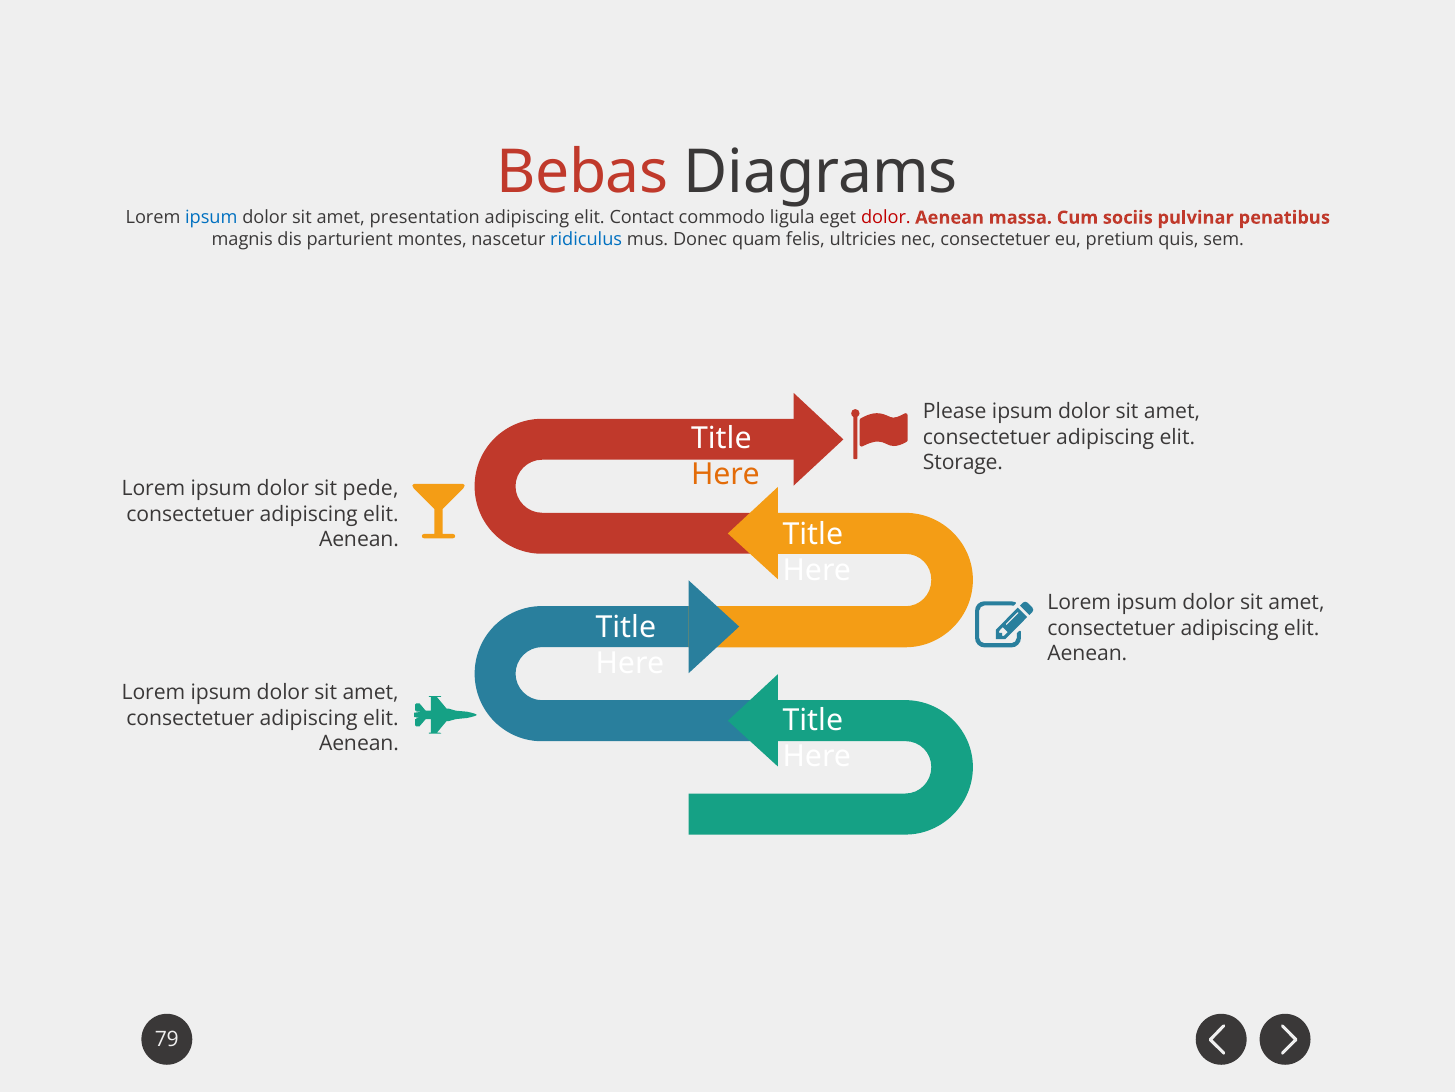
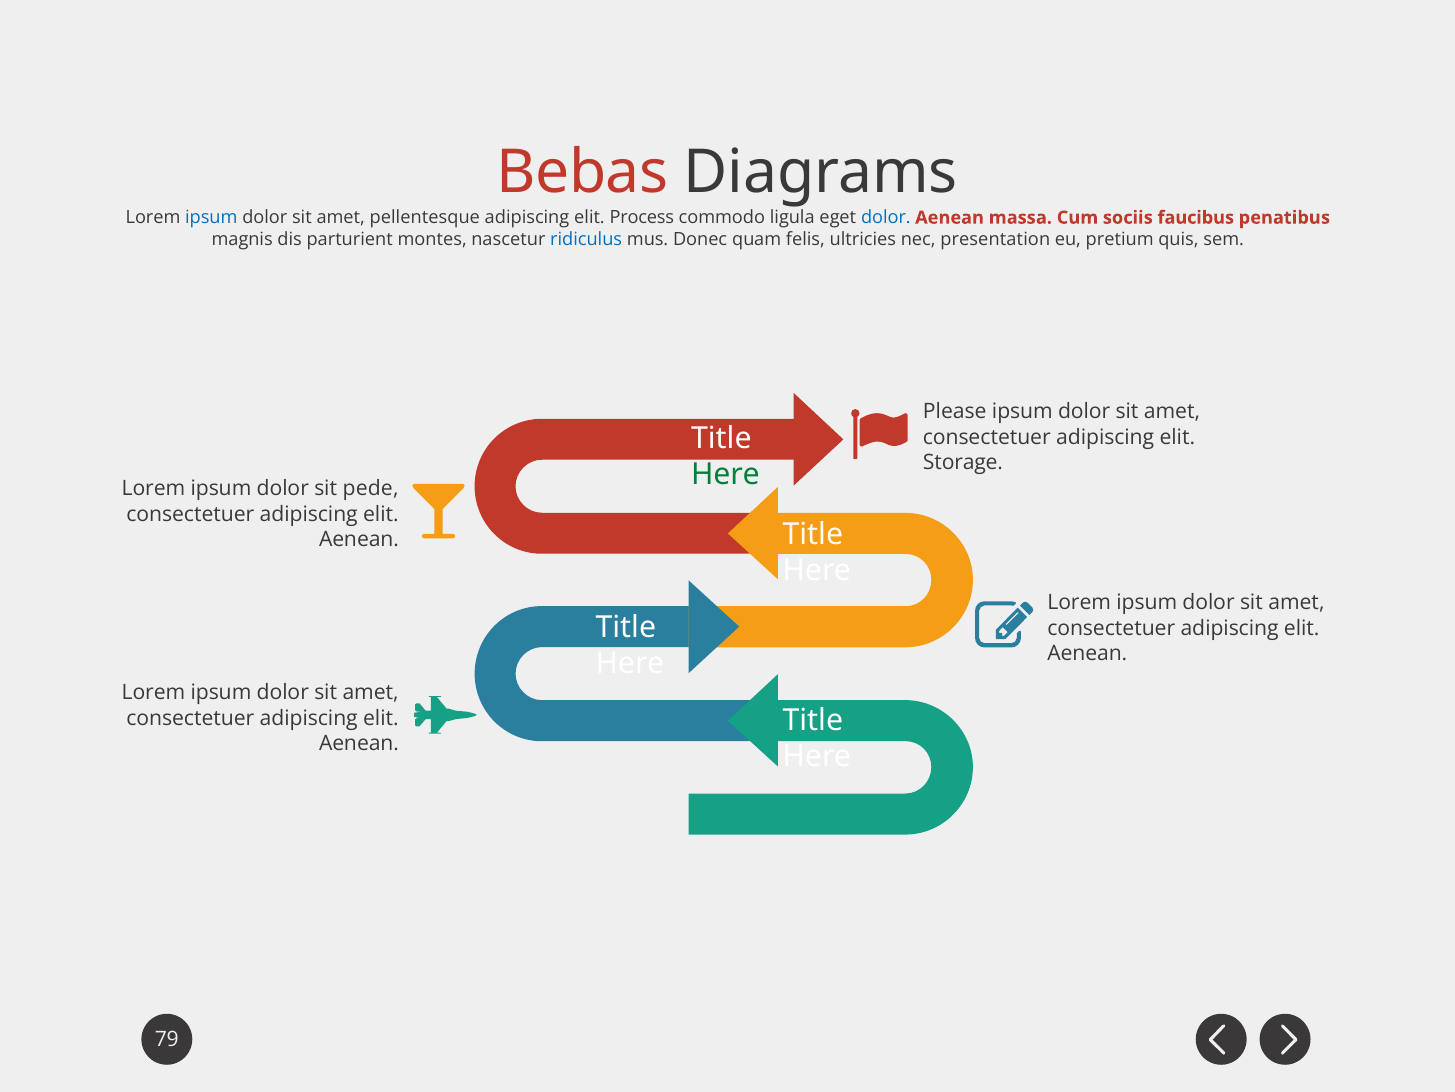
presentation: presentation -> pellentesque (425, 218)
Contact: Contact -> Process (642, 218)
dolor colour: red -> blue (886, 218)
pulvinar: pulvinar -> faucibus (1196, 218)
nec consectetuer: consectetuer -> presentation (995, 239)
Here colour: orange -> green (725, 475)
